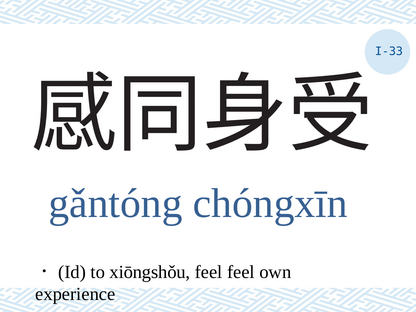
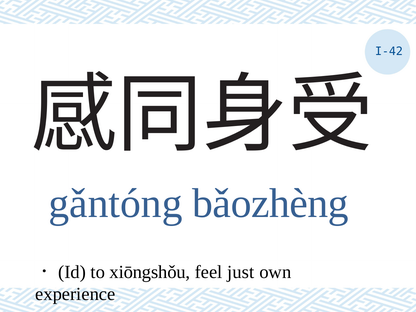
I-33: I-33 -> I-42 (389, 51)
chóngxīn: chóngxīn -> bǎozhèng (270, 203)
feel feel: feel -> just (241, 272)
